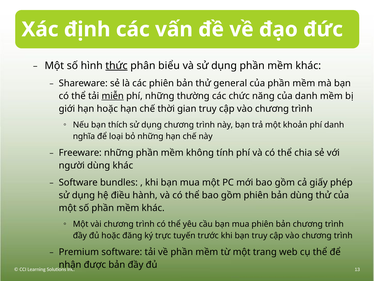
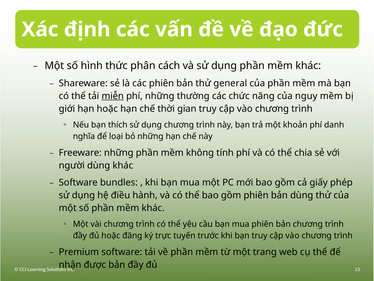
thức underline: present -> none (117, 66)
biểu: biểu -> cách (169, 66)
của danh: danh -> nguy (306, 96)
